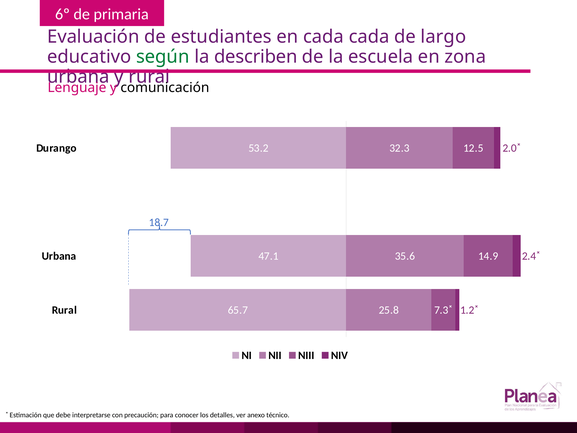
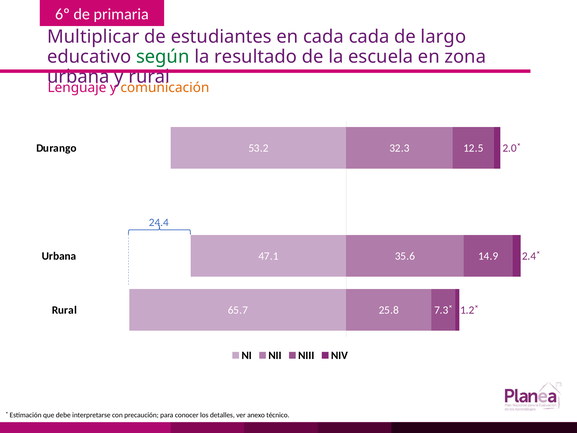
Evaluación: Evaluación -> Multiplicar (93, 37)
describen: describen -> resultado (256, 57)
comunicación colour: black -> orange (165, 88)
18.7: 18.7 -> 24.4 (159, 222)
